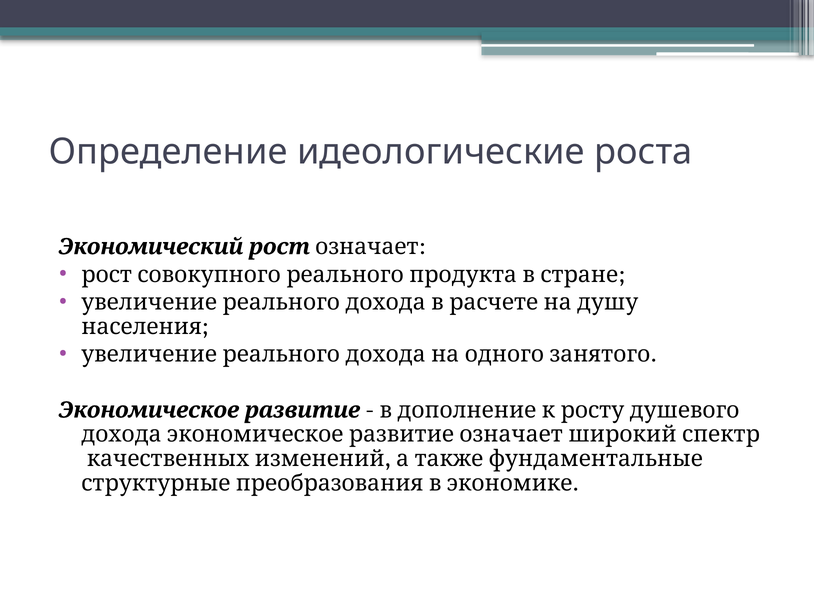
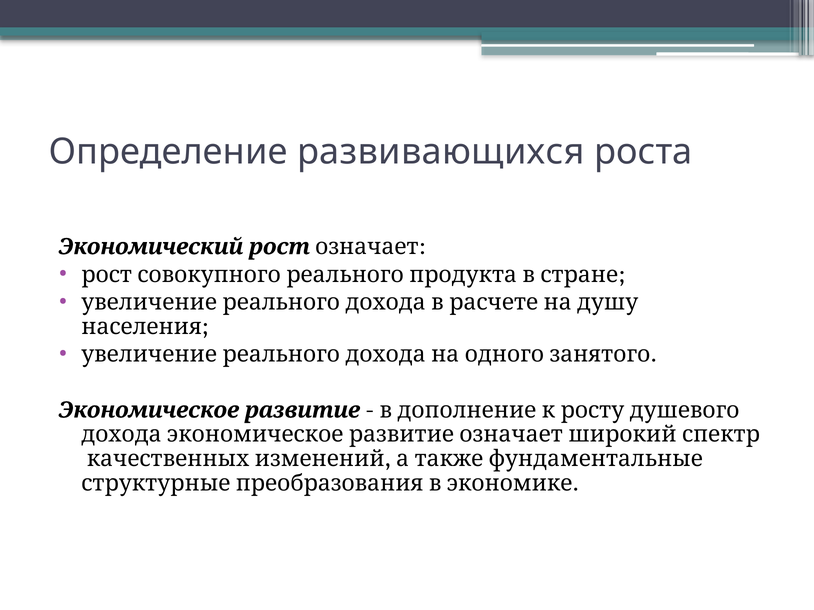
идеологические: идеологические -> развивающихся (441, 152)
